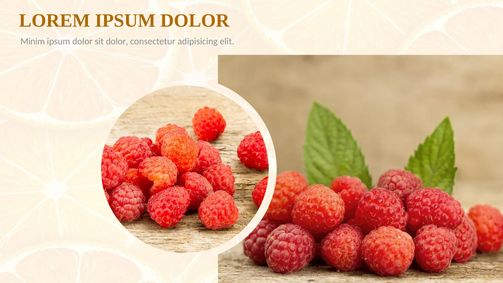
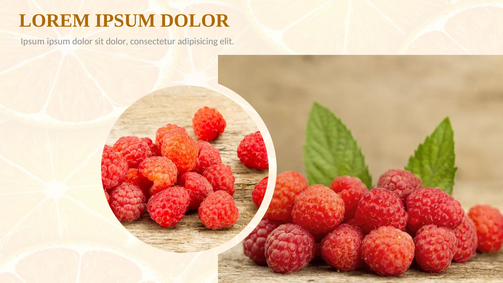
Minim: Minim -> Ipsum (33, 41)
